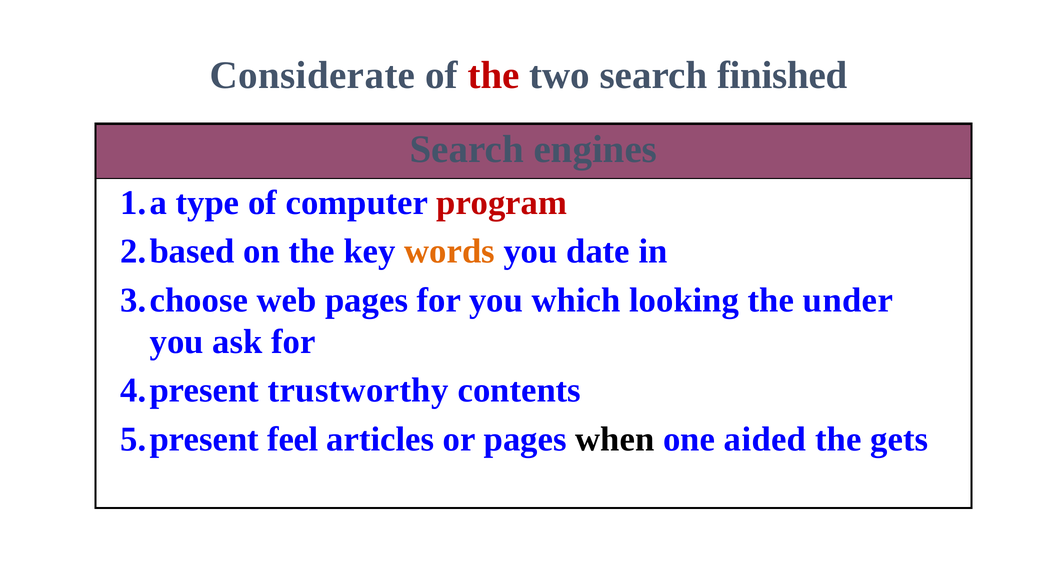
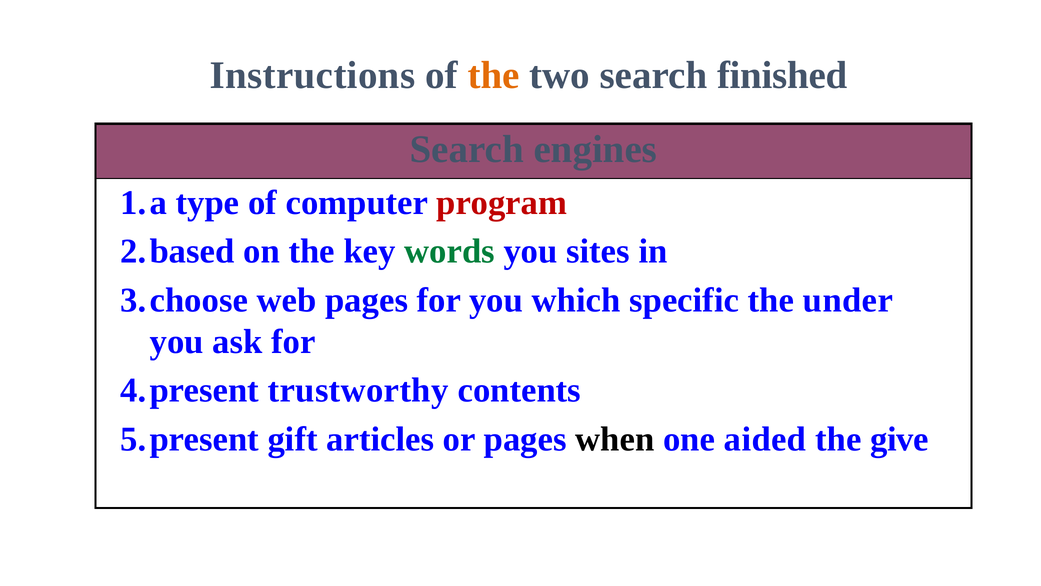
Considerate: Considerate -> Instructions (312, 76)
the colour: red -> orange (494, 76)
words colour: orange -> green (450, 251)
date: date -> sites (598, 251)
looking: looking -> specific (684, 300)
feel: feel -> gift (293, 439)
gets: gets -> give (899, 439)
